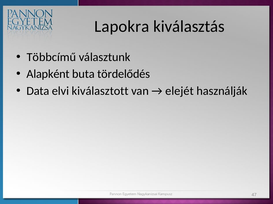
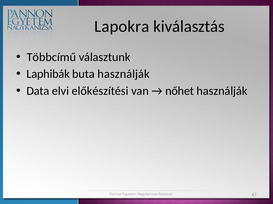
Alapként: Alapként -> Laphibák (48, 74)
buta tördelődés: tördelődés -> használják (124, 74)
kiválasztott: kiválasztott -> előkészítési (100, 91)
elejét: elejét -> nőhet (180, 91)
